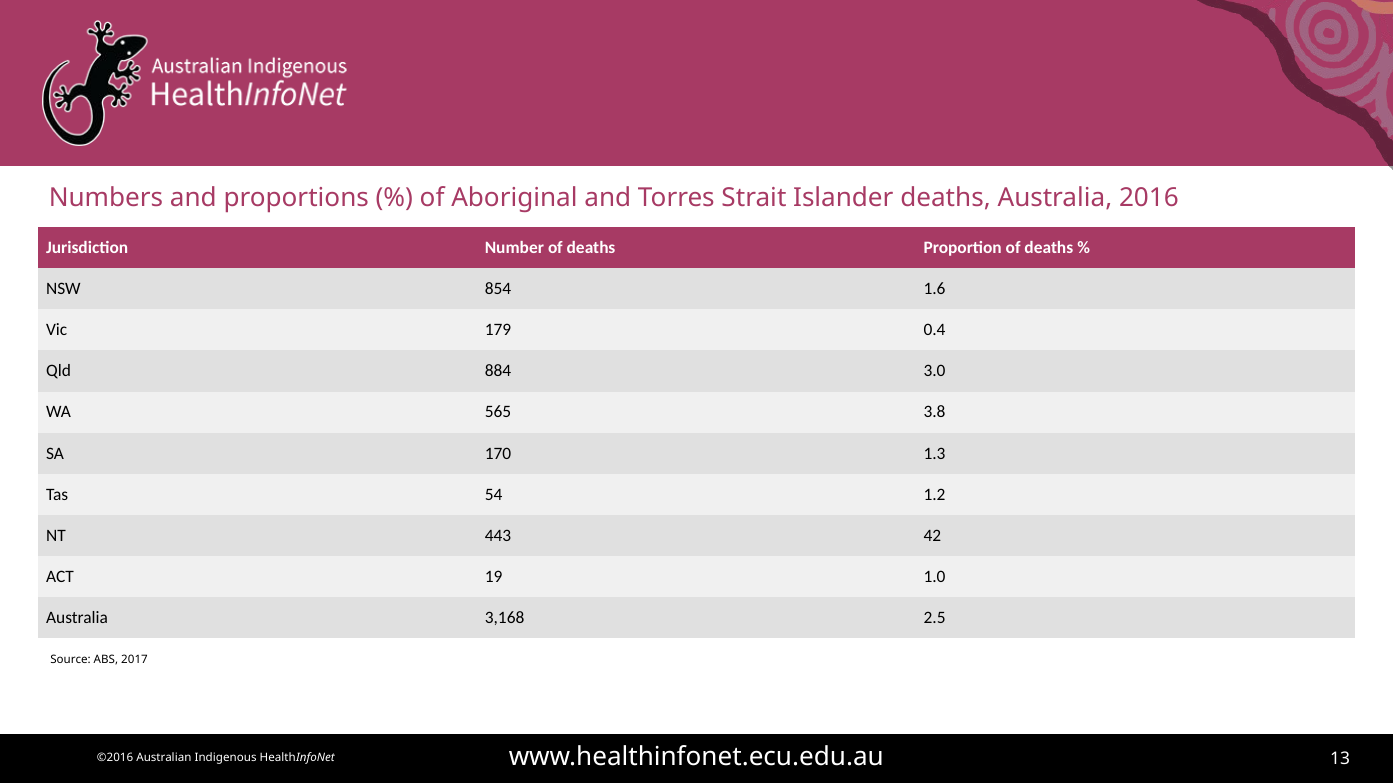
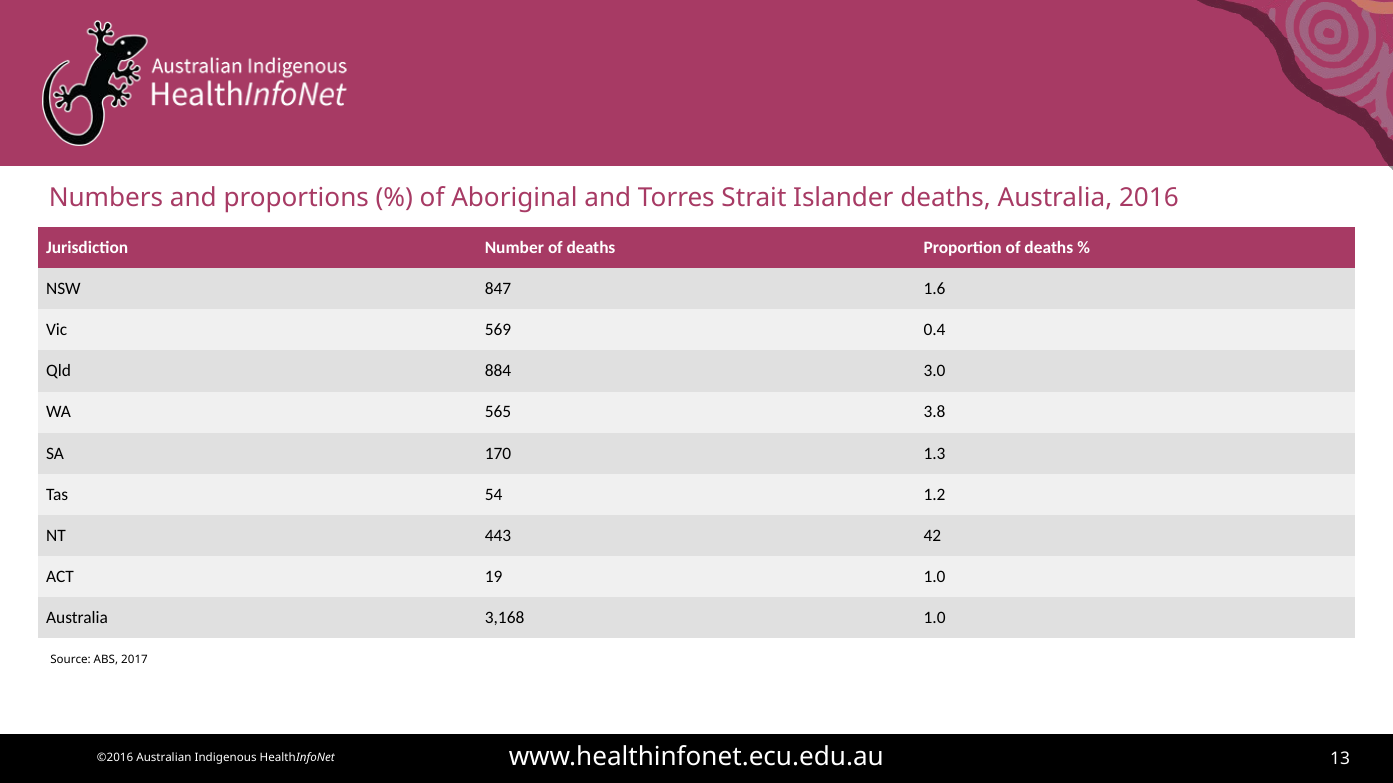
854: 854 -> 847 (498, 289)
179: 179 -> 569 (498, 330)
3,168 2.5: 2.5 -> 1.0 (935, 618)
